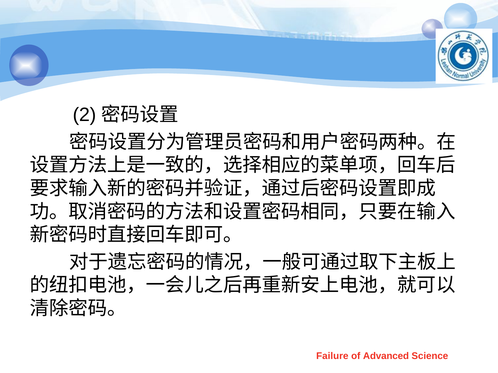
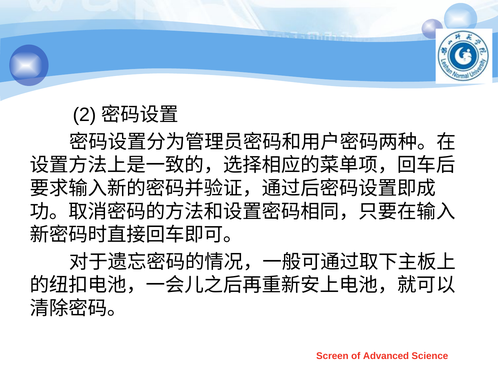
Failure: Failure -> Screen (332, 357)
